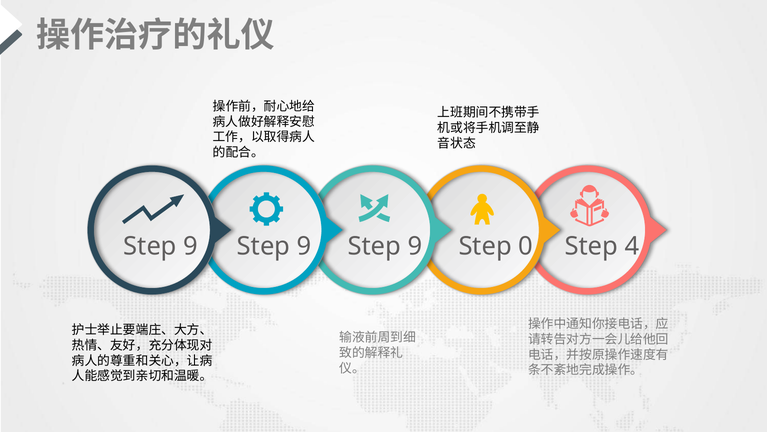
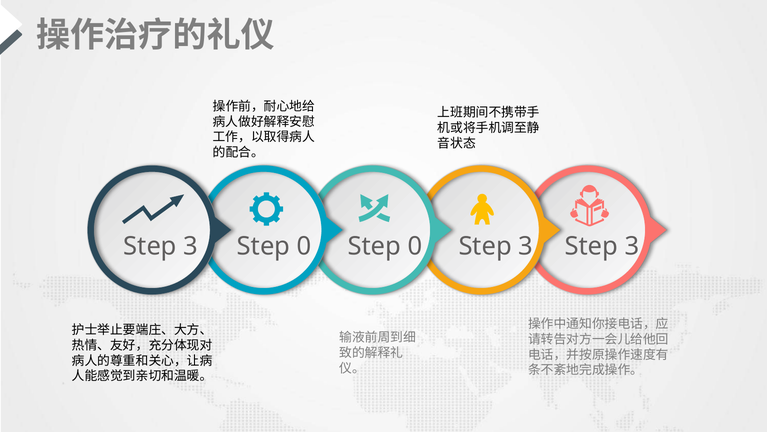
9: 9 -> 3 (191, 246)
9: 9 -> 0 (304, 246)
9: 9 -> 0 (415, 246)
0: 0 -> 3 (526, 246)
4: 4 -> 3 (632, 246)
